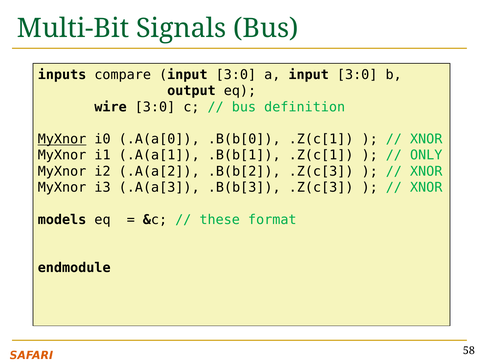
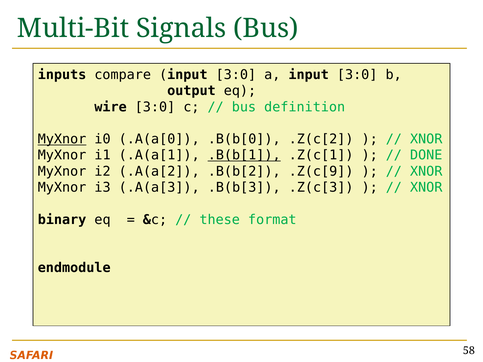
.B(b[0 .Z(c[1: .Z(c[1 -> .Z(c[2 (321, 139)
.B(b[1 underline: none -> present (244, 155)
ONLY: ONLY -> DONE (426, 155)
.B(b[2 .Z(c[3: .Z(c[3 -> .Z(c[9 (321, 171)
models: models -> binary (62, 220)
